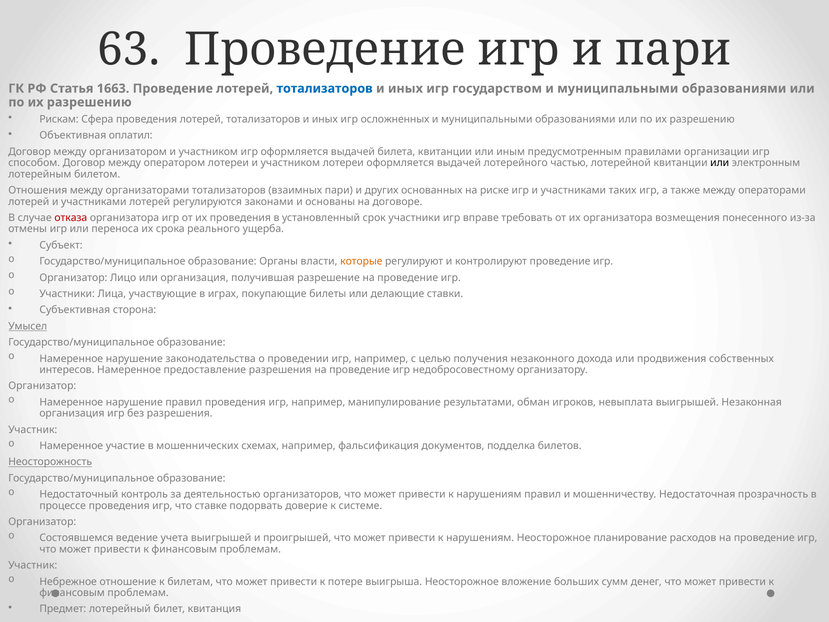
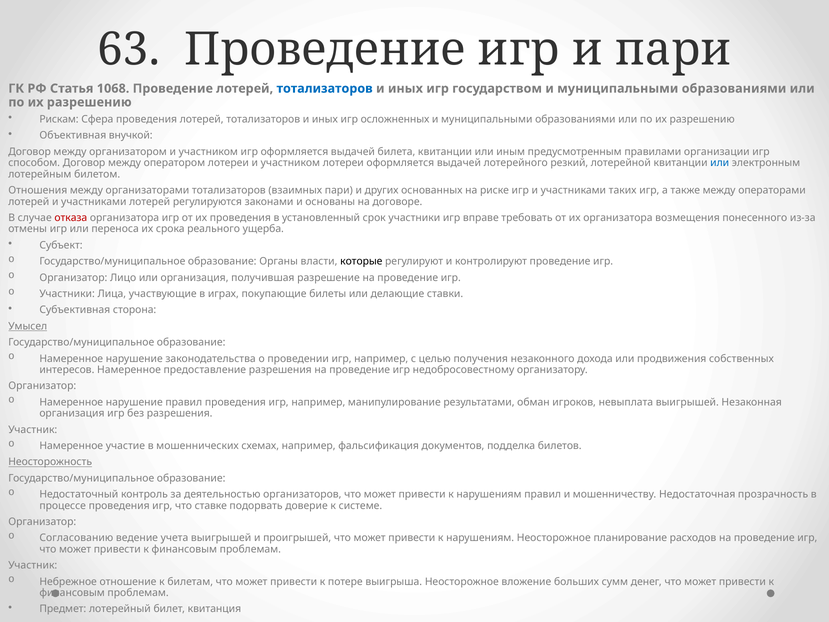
1663: 1663 -> 1068 (113, 88)
оплатил: оплатил -> внучкой (131, 135)
частью: частью -> резкий (569, 163)
или colour: black -> blue (720, 163)
которые colour: orange -> black (361, 261)
Состоявшемся: Состоявшемся -> Согласованию (76, 538)
